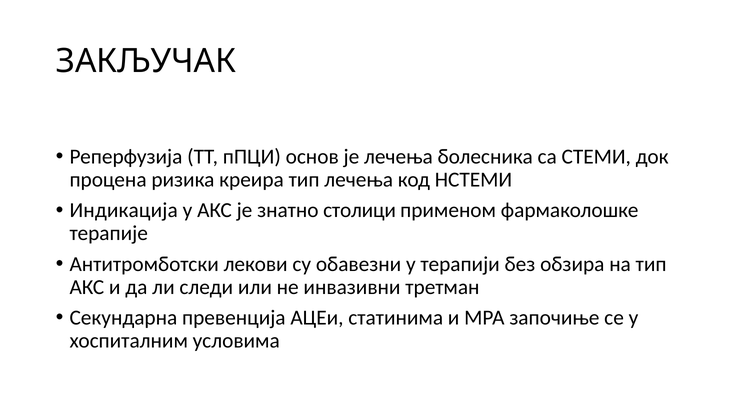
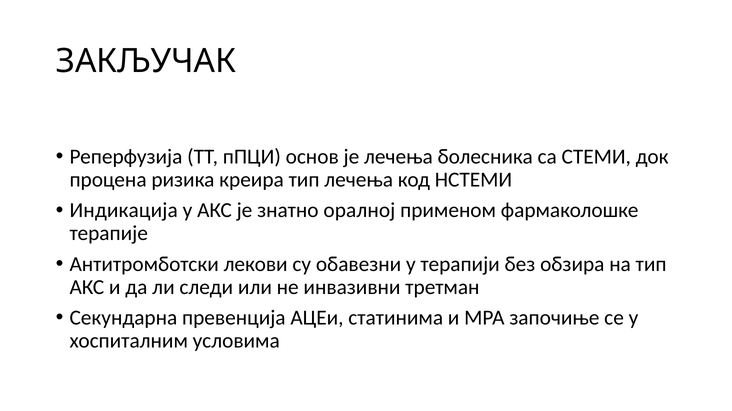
столици: столици -> оралној (359, 211)
